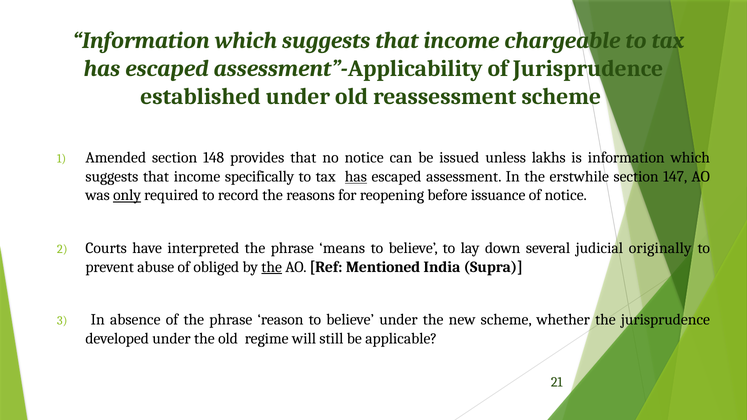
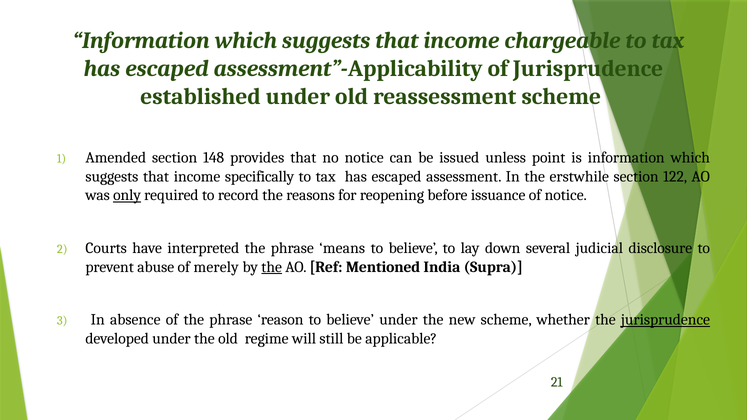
lakhs: lakhs -> point (549, 158)
has underline: present -> none (356, 177)
147: 147 -> 122 (675, 177)
originally: originally -> disclosure (660, 248)
obliged: obliged -> merely (216, 267)
jurisprudence underline: none -> present (665, 320)
